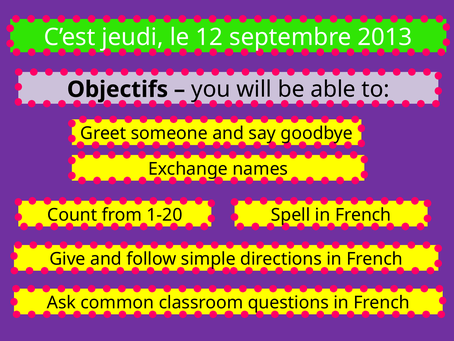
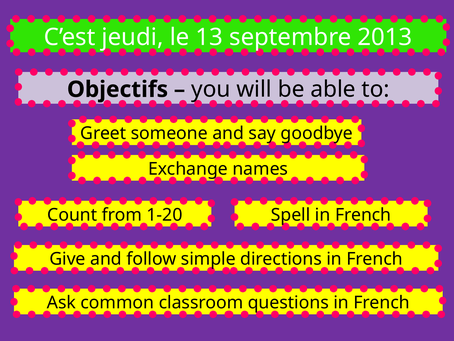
12: 12 -> 13 (209, 37)
